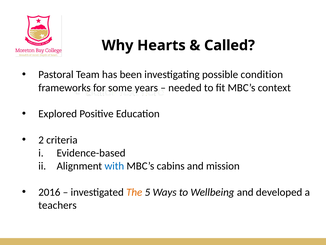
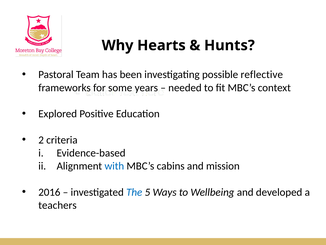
Called: Called -> Hunts (229, 45)
condition: condition -> reflective (262, 74)
The colour: orange -> blue (134, 192)
